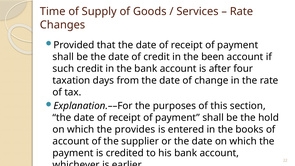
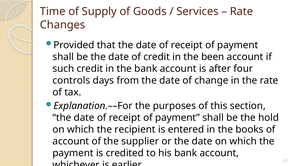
taxation: taxation -> controls (71, 80)
provides: provides -> recipient (135, 129)
